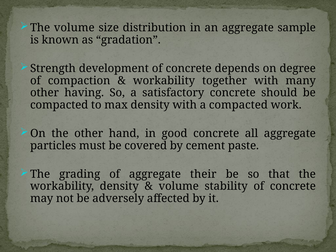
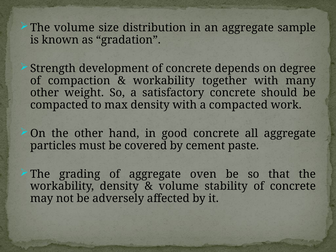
having: having -> weight (84, 93)
their: their -> oven (203, 174)
